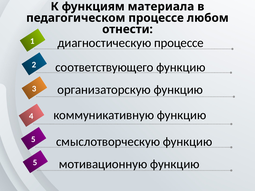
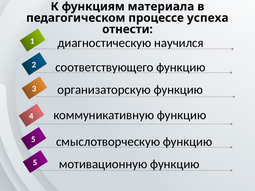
любом: любом -> успеха (208, 18)
диагностическую процессе: процессе -> научился (179, 43)
